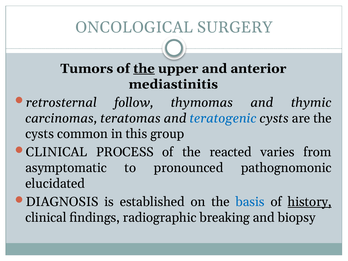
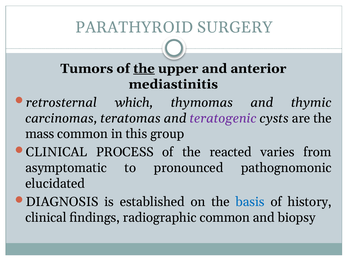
ONCOLOGICAL: ONCOLOGICAL -> PARATHYROID (134, 27)
follow: follow -> which (134, 103)
teratogenic colour: blue -> purple (223, 118)
cysts: cysts -> mass (40, 134)
history underline: present -> none (310, 202)
radiographic breaking: breaking -> common (225, 217)
